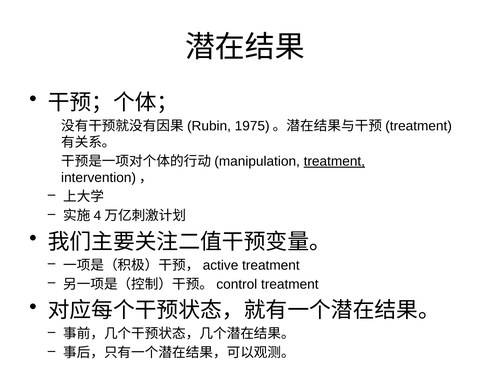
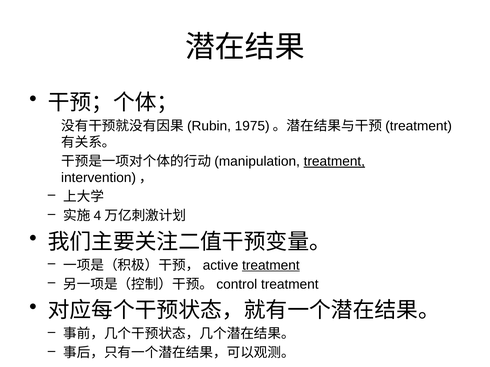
treatment underline: none -> present (271, 266)
